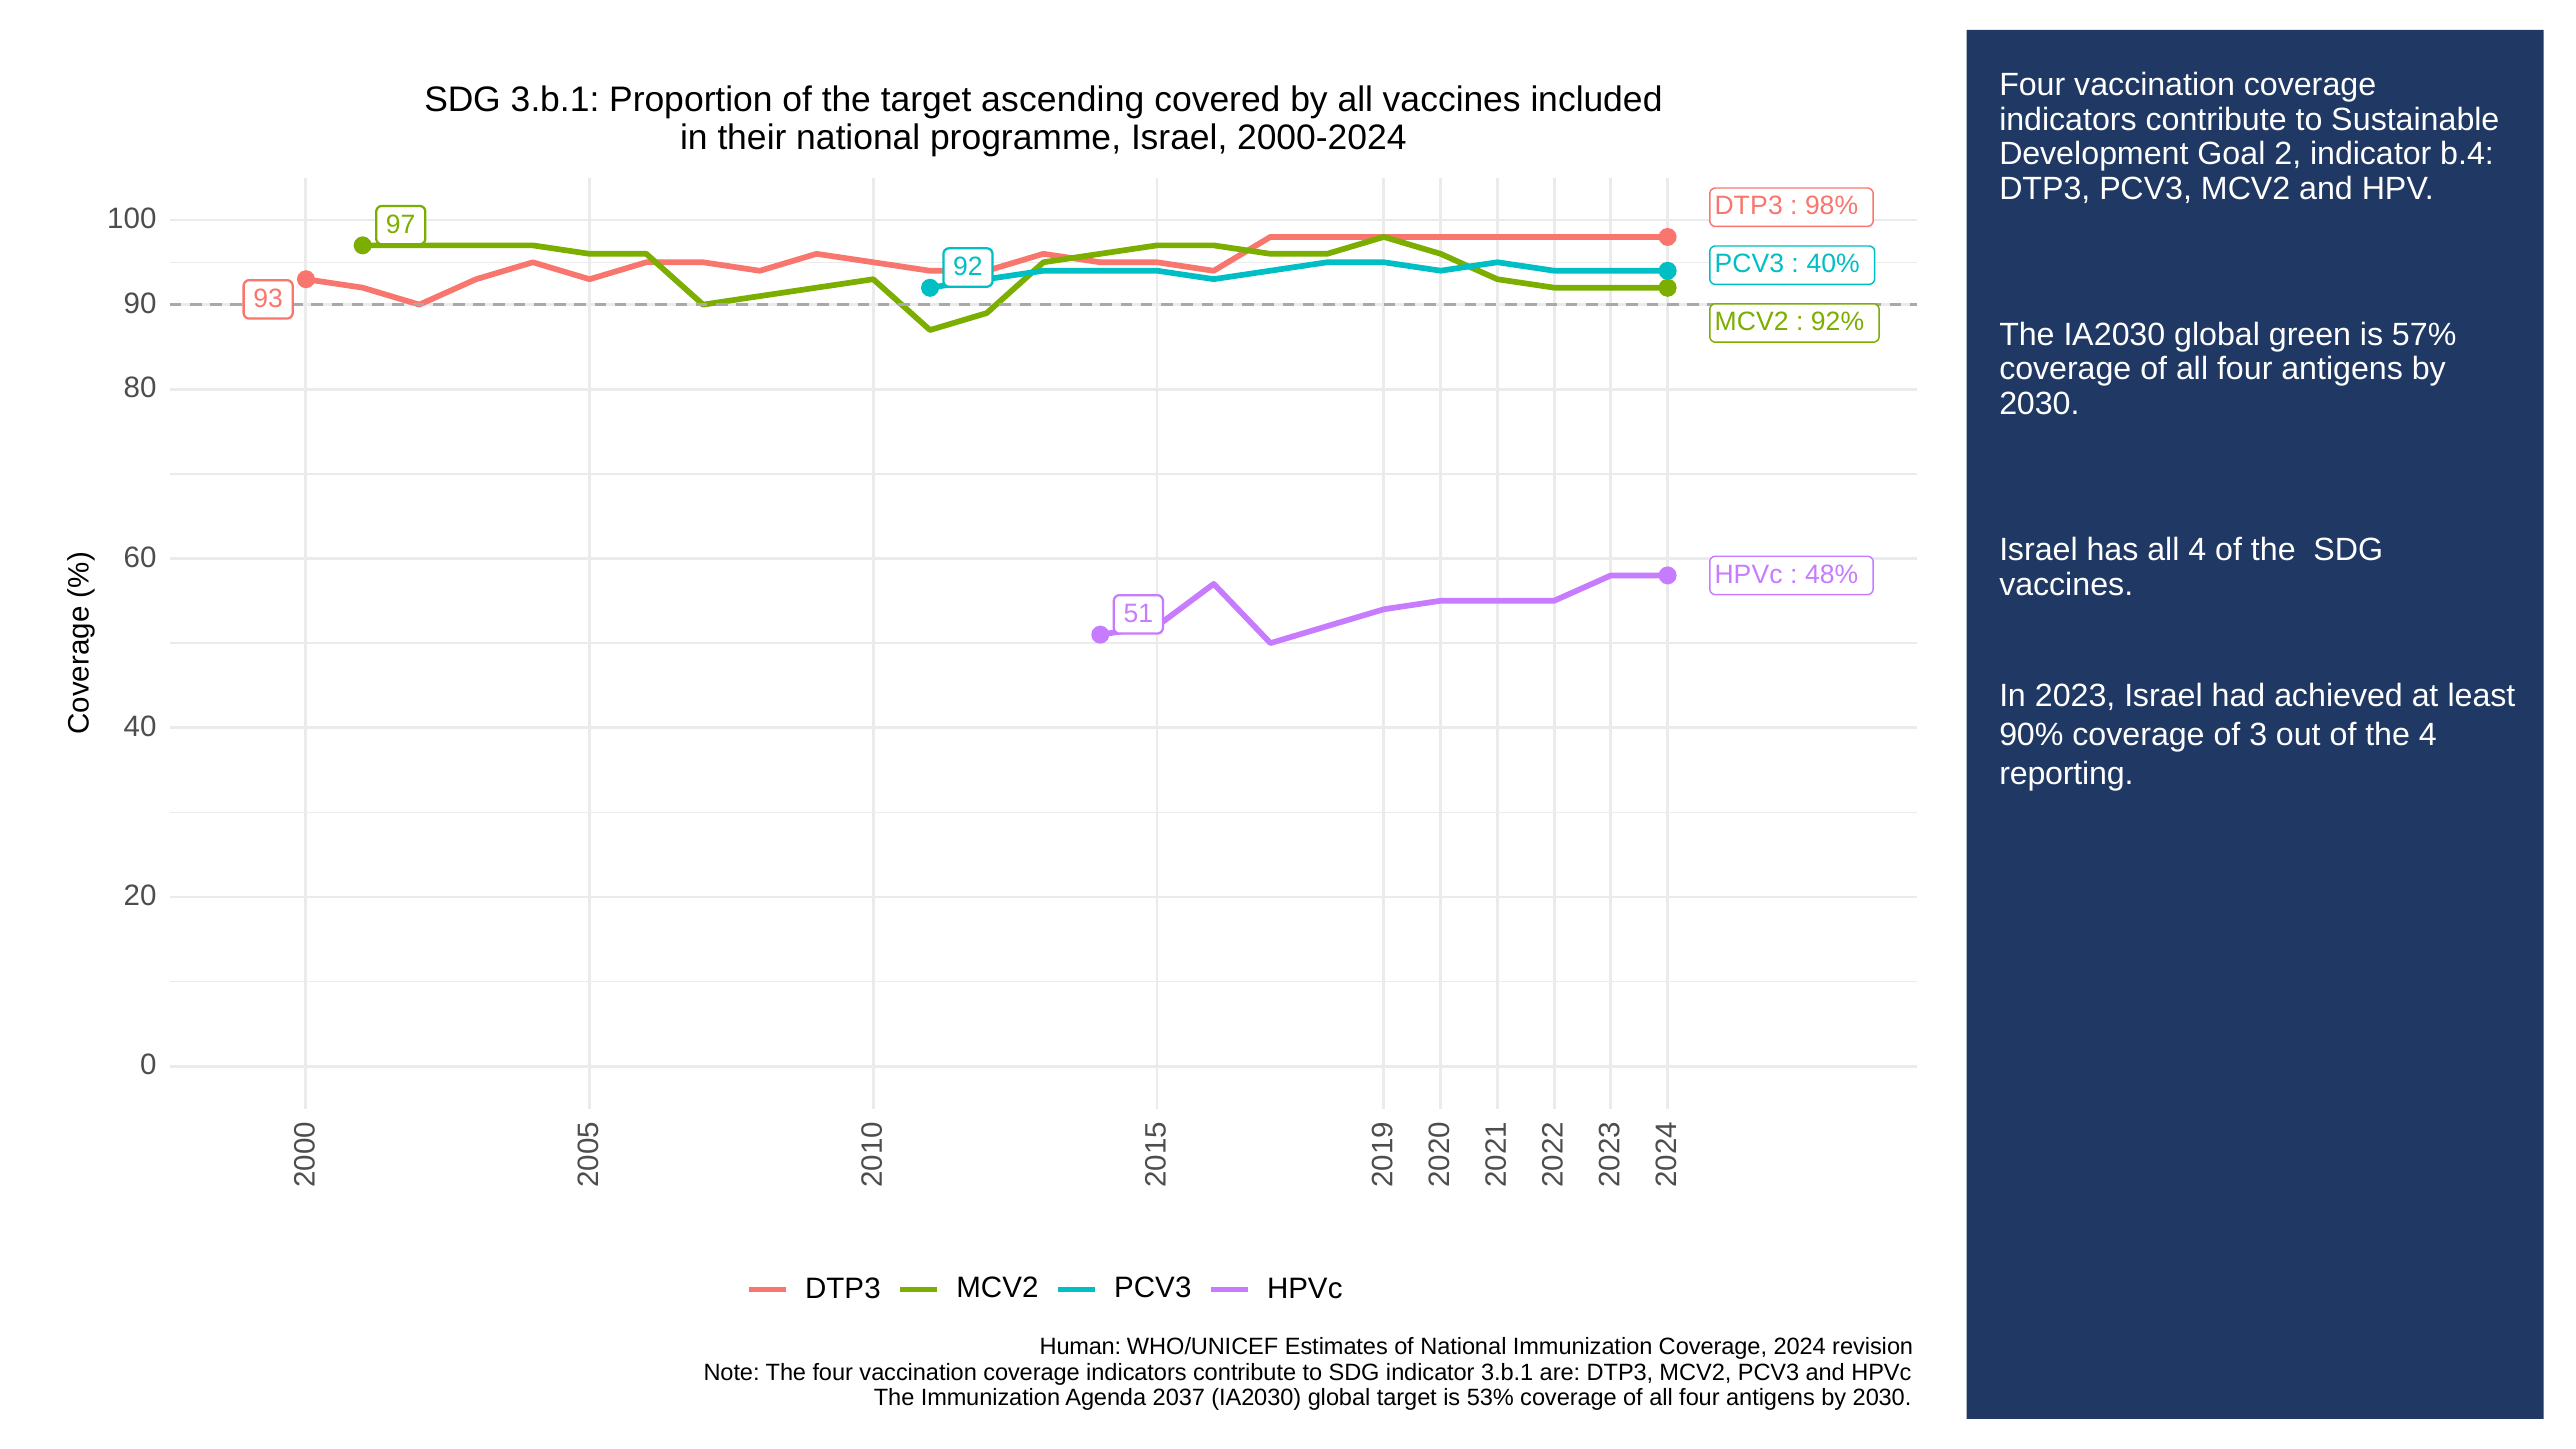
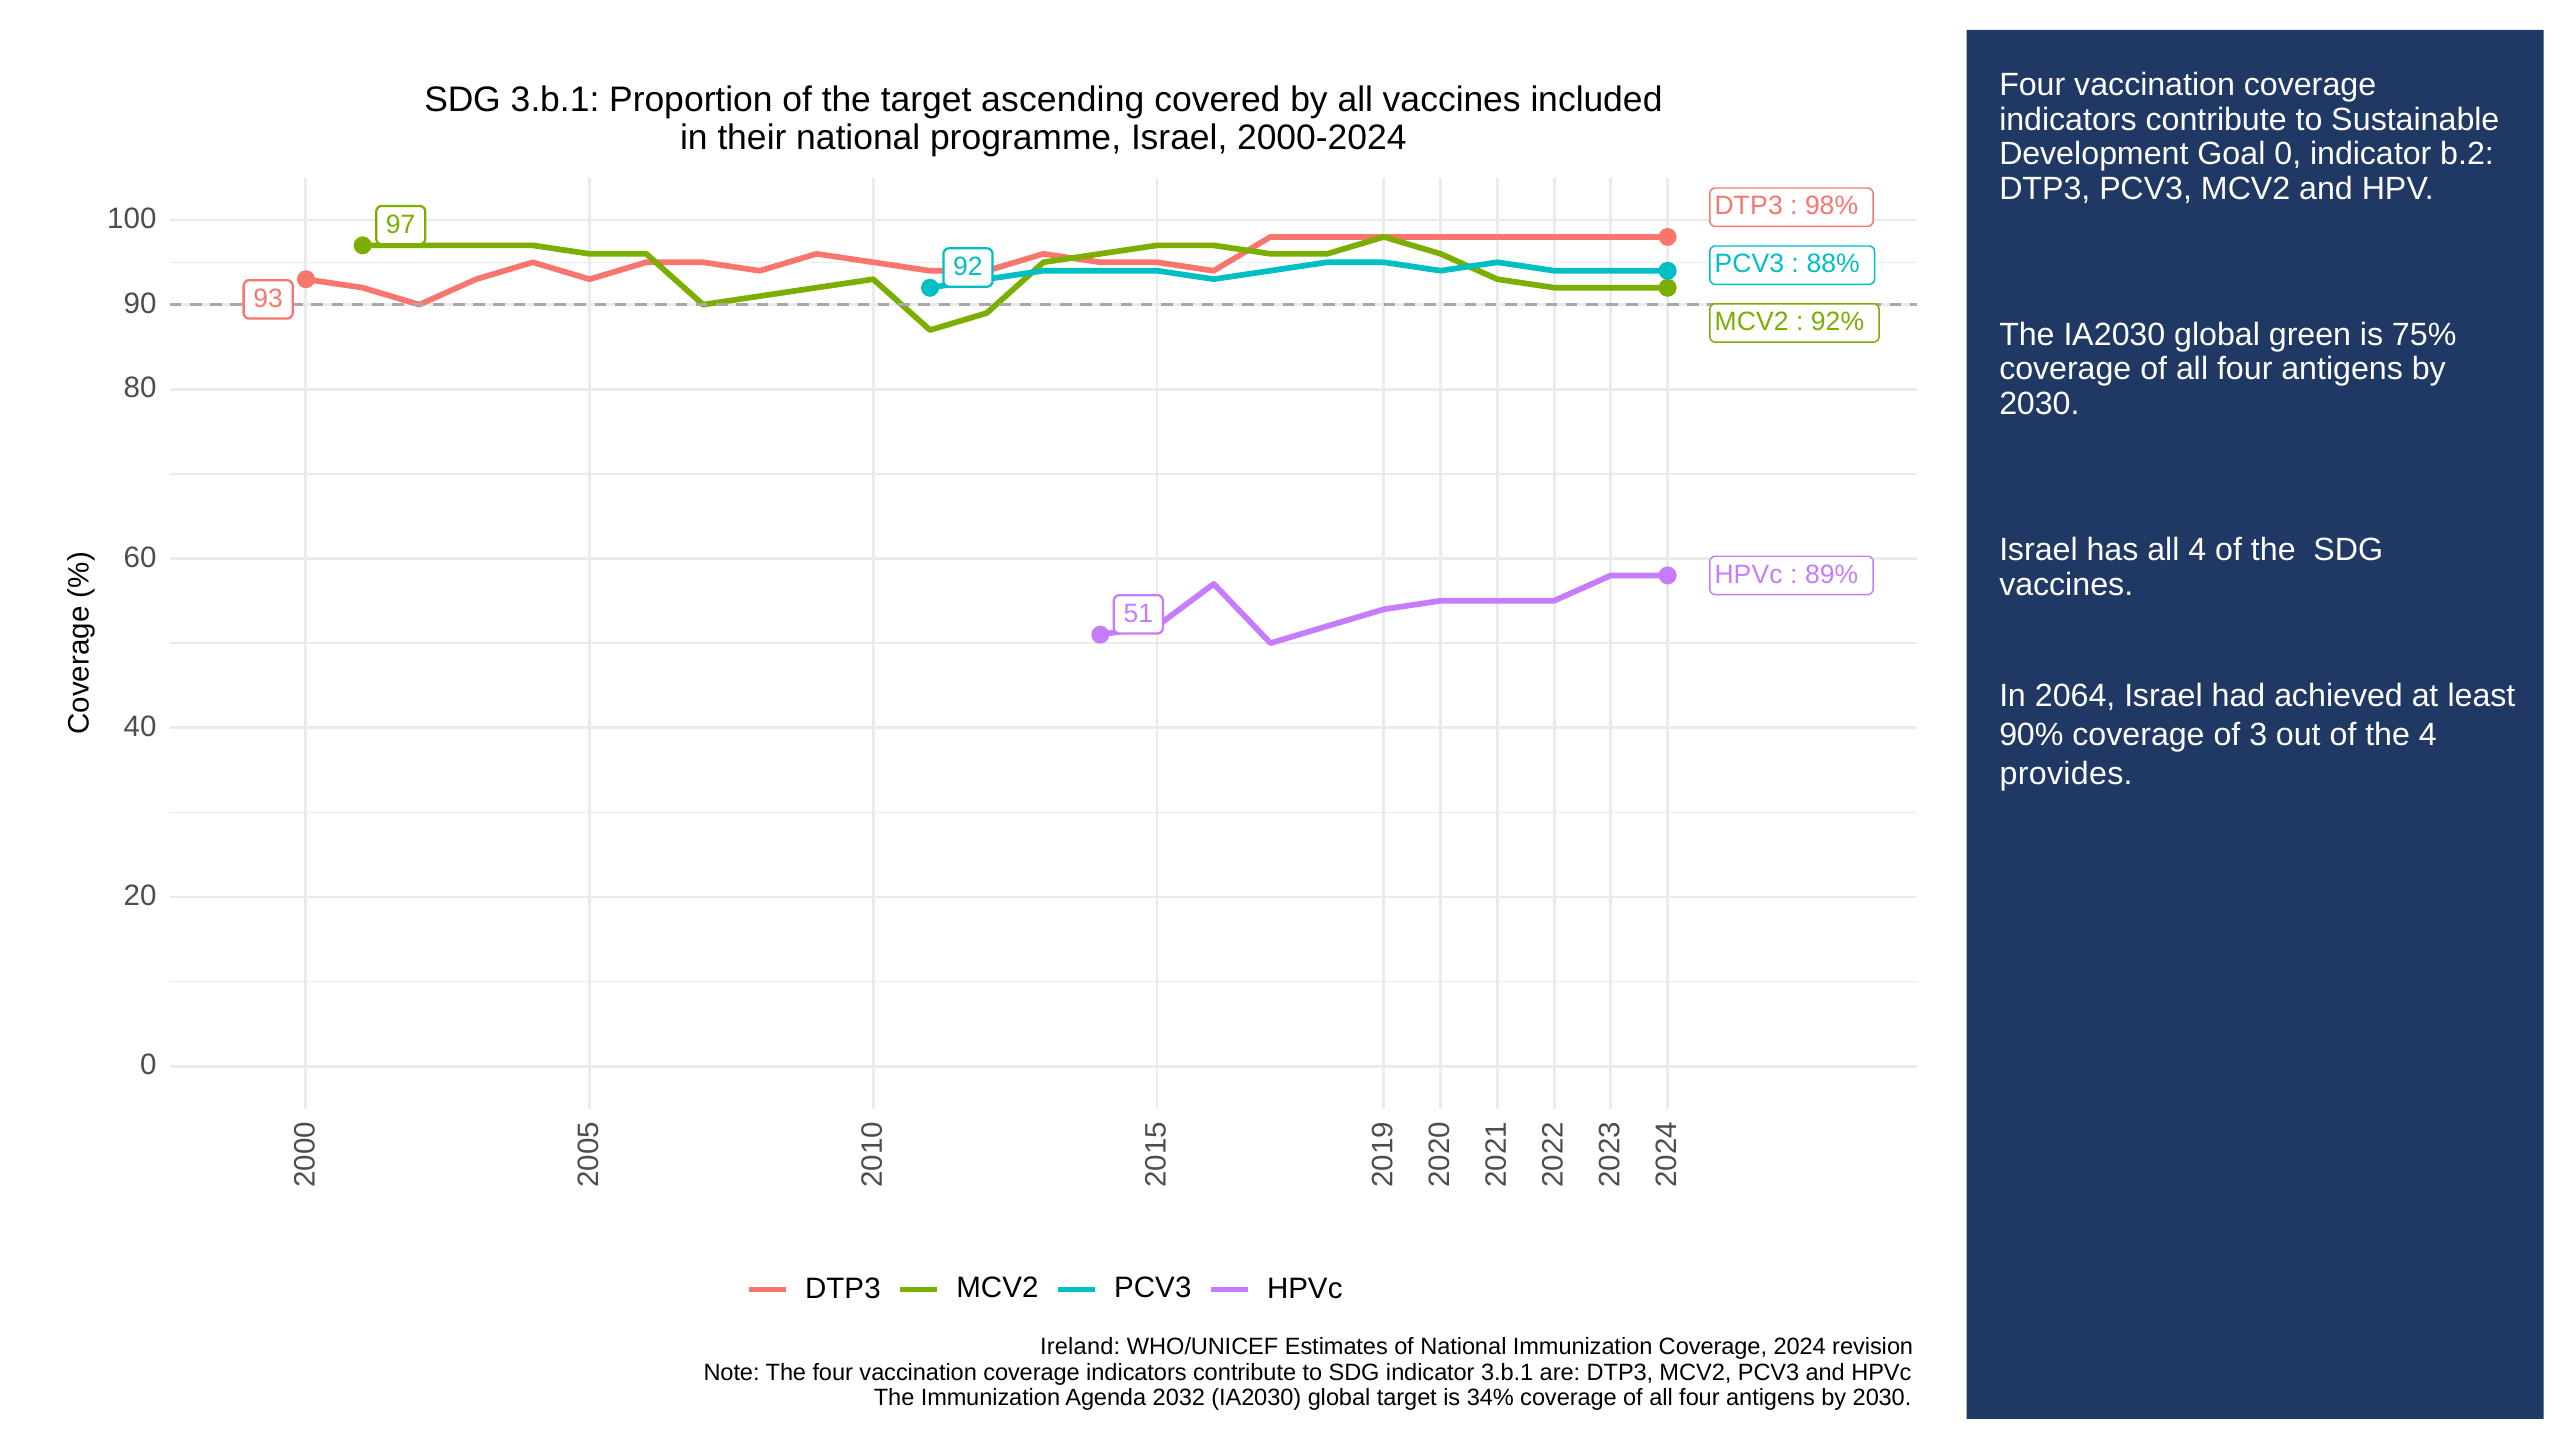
Goal 2: 2 -> 0 (2288, 154)
b.4: b.4 -> b.2 (2467, 154)
40%: 40% -> 88% (1833, 264)
57%: 57% -> 75% (2424, 335)
48%: 48% -> 89% (1832, 574)
2023: 2023 -> 2064 (2075, 696)
reporting: reporting -> provides (2066, 774)
Human: Human -> Ireland (1080, 1347)
2037: 2037 -> 2032 (1179, 1398)
53%: 53% -> 34% (1490, 1398)
